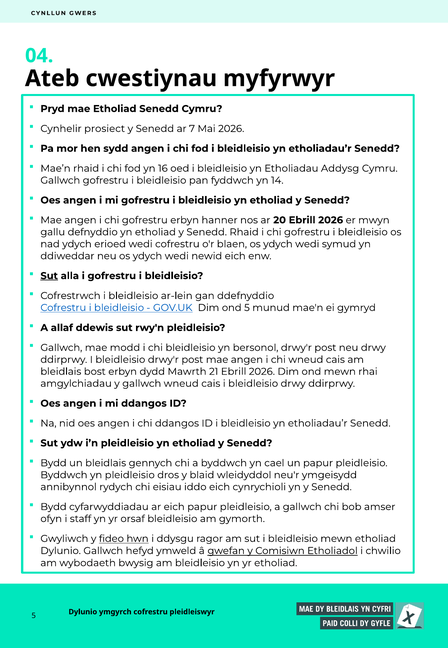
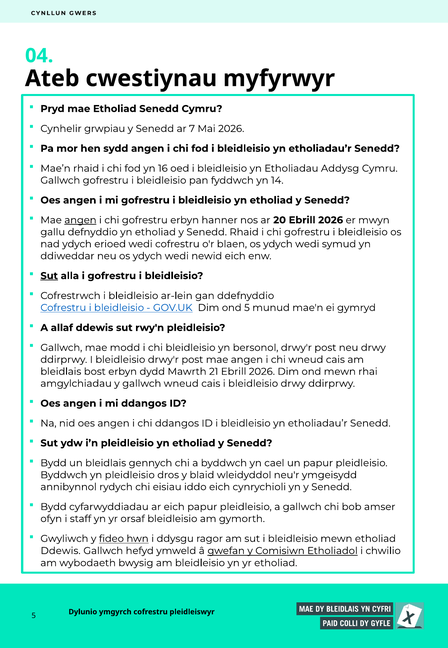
prosiect: prosiect -> grwpiau (105, 128)
angen underline: none -> present (80, 220)
Dylunio: Dylunio -> Ddewis (61, 550)
